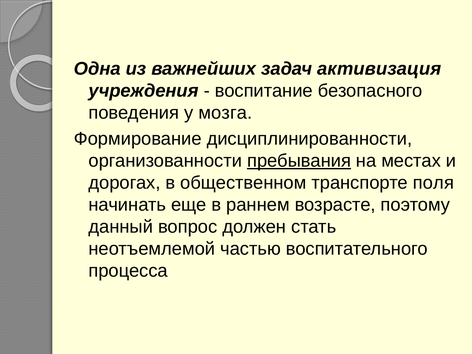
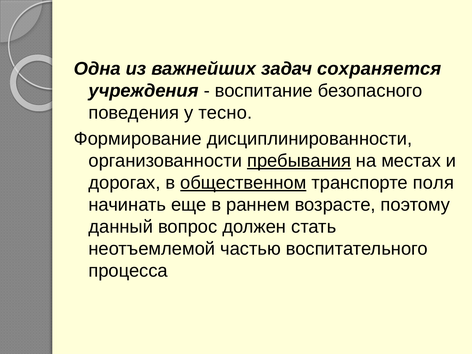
активизация: активизация -> сохраняется (379, 69)
мозга: мозга -> тесно (225, 113)
общественном underline: none -> present (243, 183)
